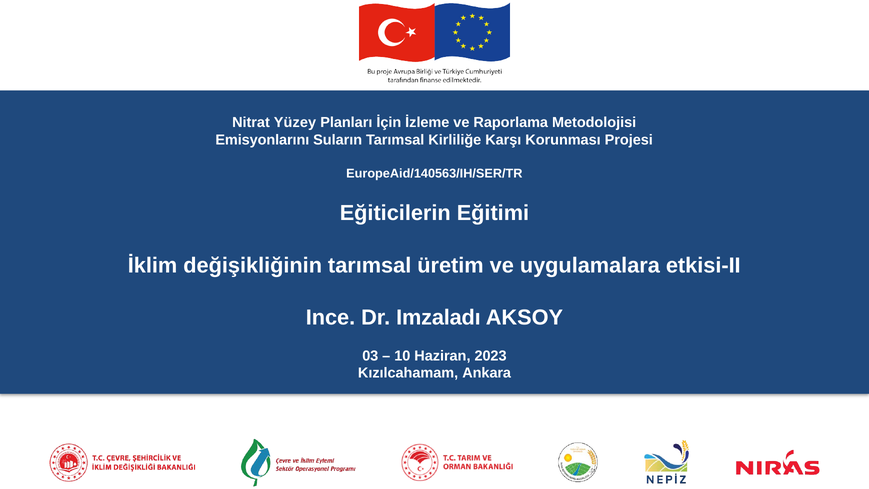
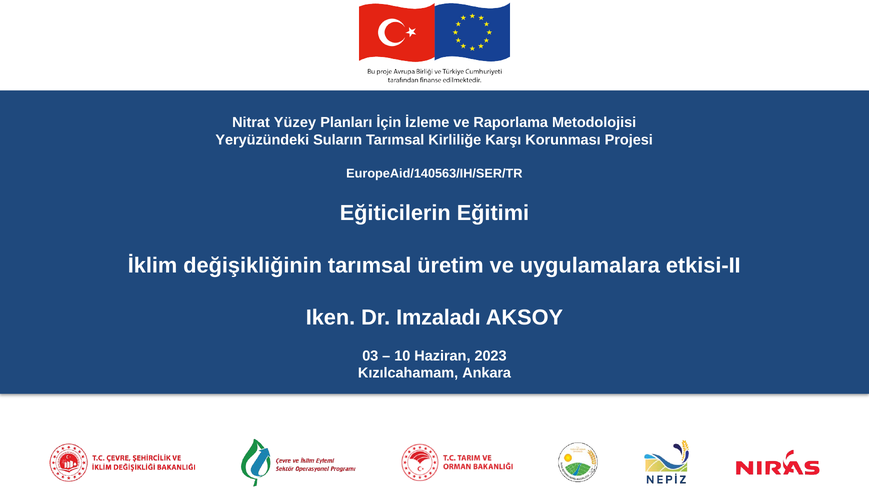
Emisyonlarını: Emisyonlarını -> Yeryüzündeki (262, 140)
Ince: Ince -> Iken (330, 317)
